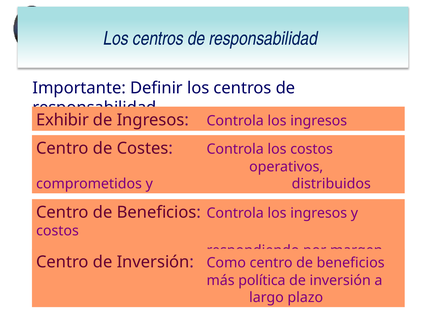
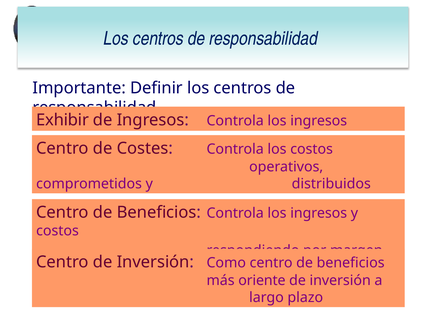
política: política -> oriente (262, 280)
